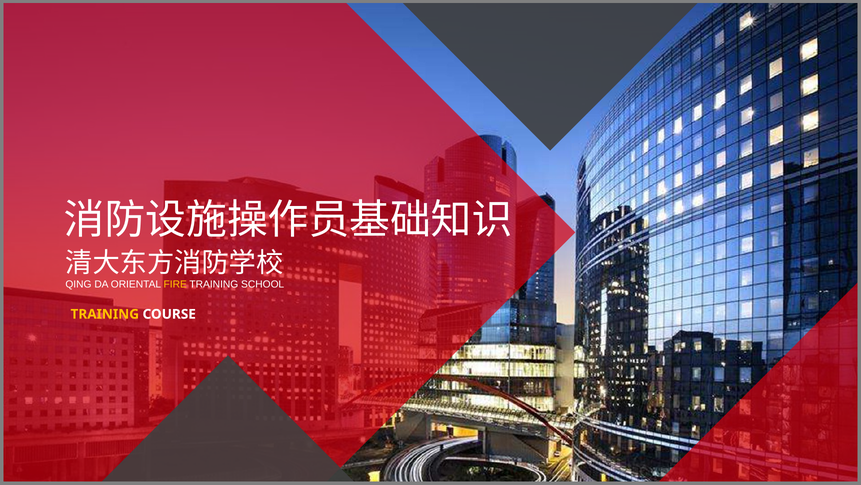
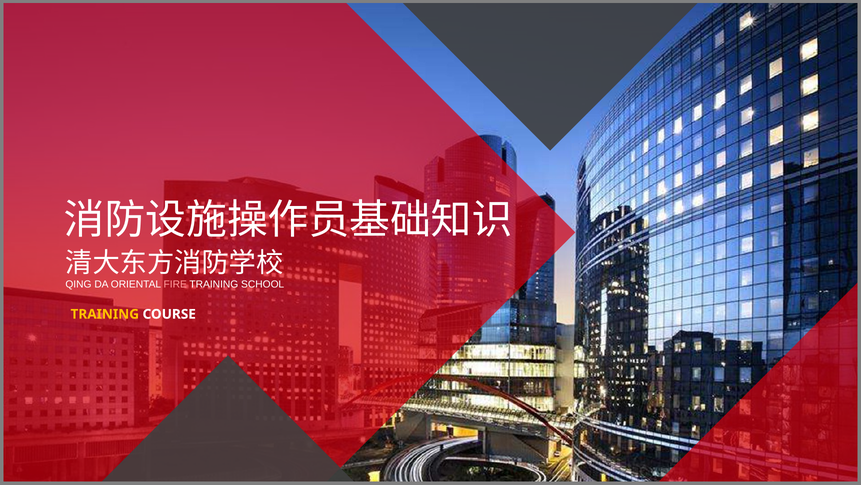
FIRE colour: yellow -> pink (175, 284)
